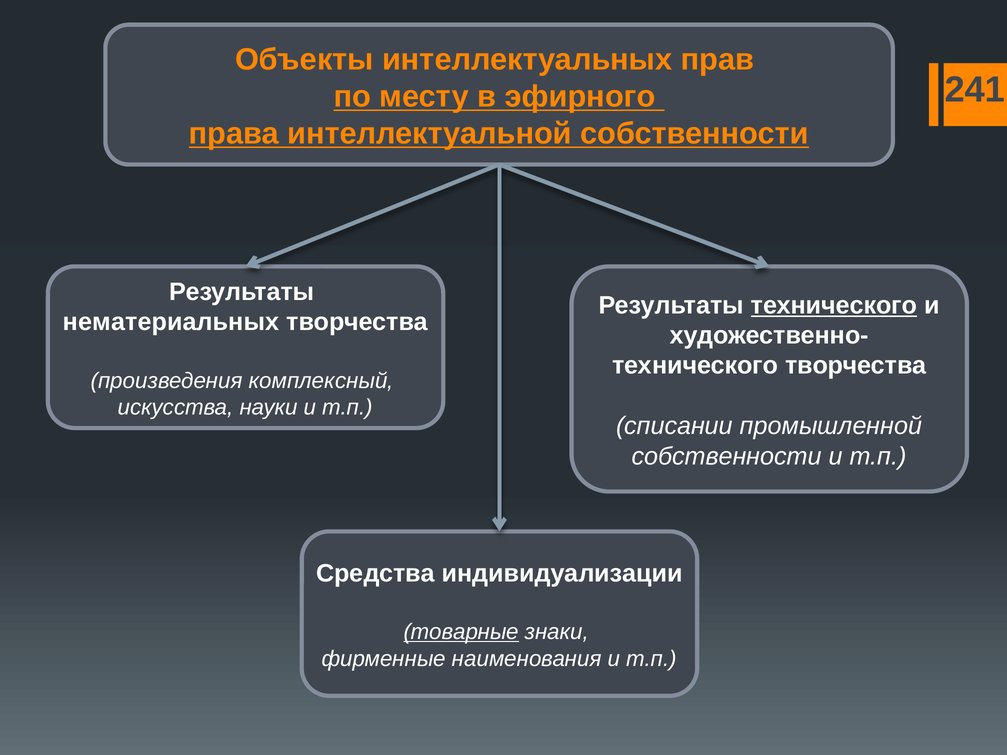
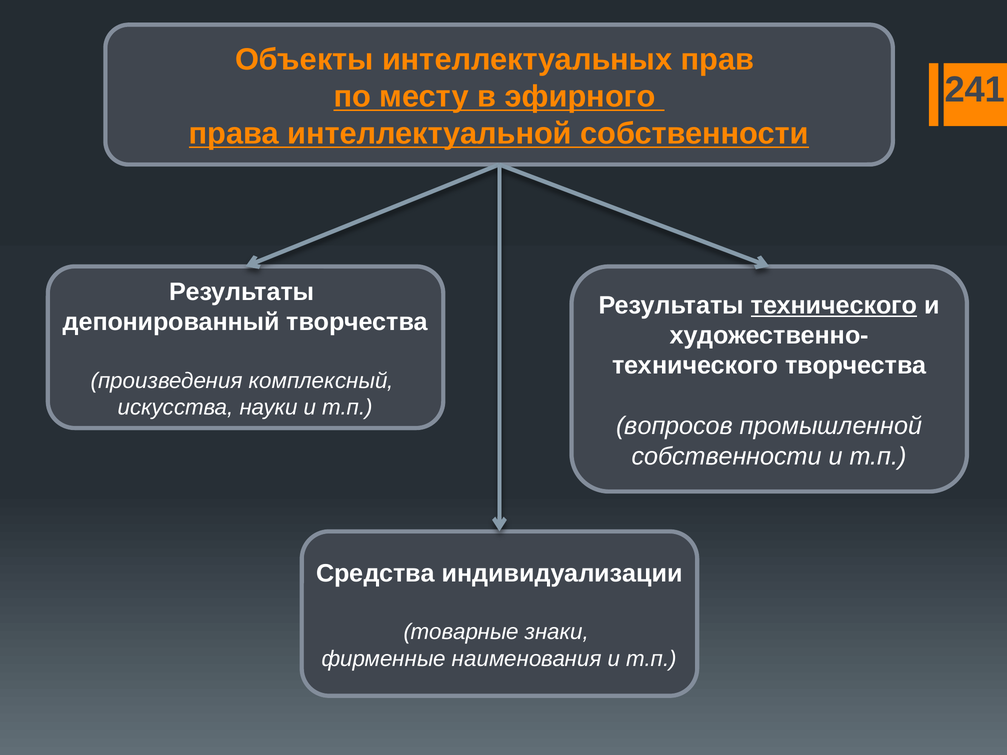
нематериальных: нематериальных -> депонированный (171, 322)
списании: списании -> вопросов (675, 426)
товарные underline: present -> none (461, 632)
